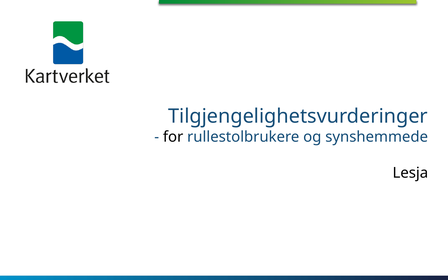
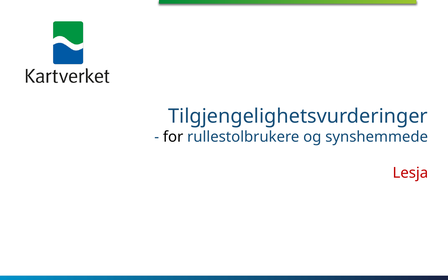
Lesja colour: black -> red (410, 173)
